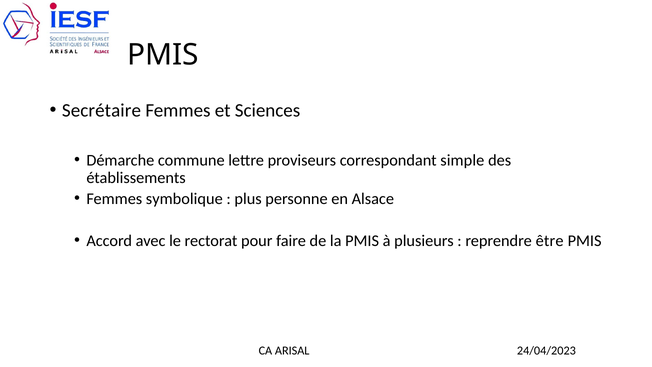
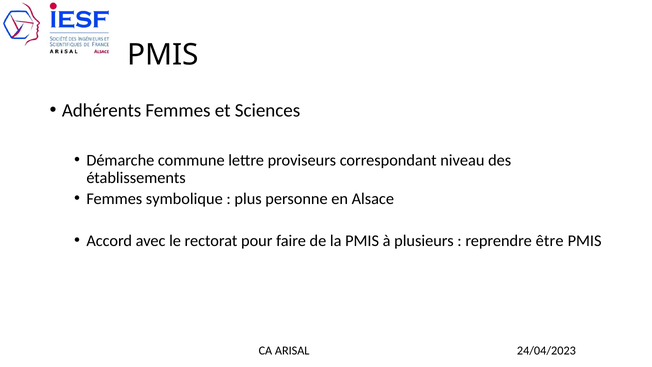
Secrétaire: Secrétaire -> Adhérents (102, 110)
simple: simple -> niveau (462, 160)
